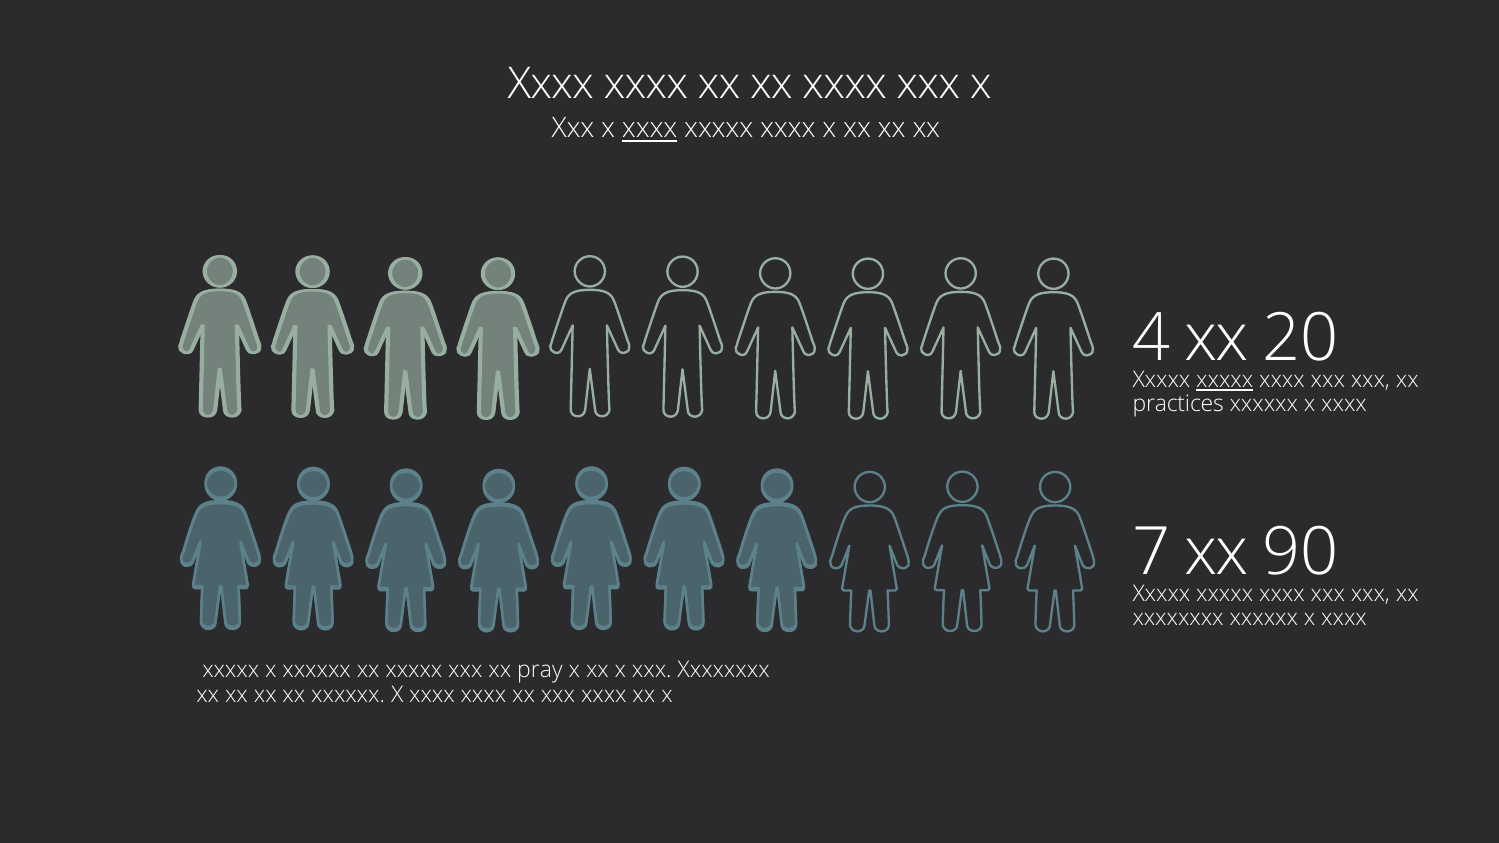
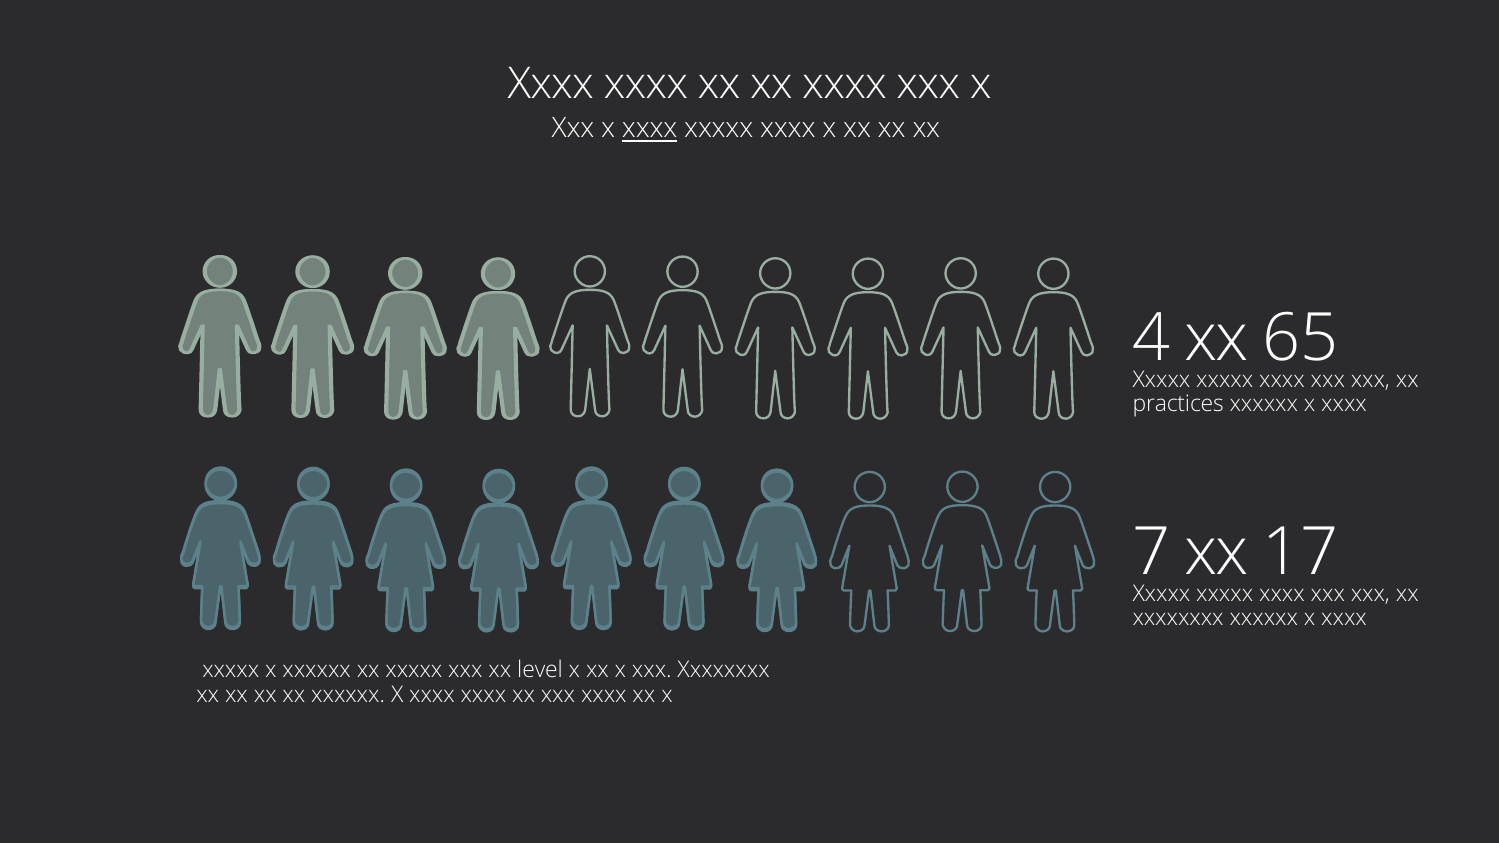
20: 20 -> 65 (1301, 339)
xxxxx underline: present -> none (1225, 380)
90: 90 -> 17 (1301, 552)
pray: pray -> level (540, 670)
